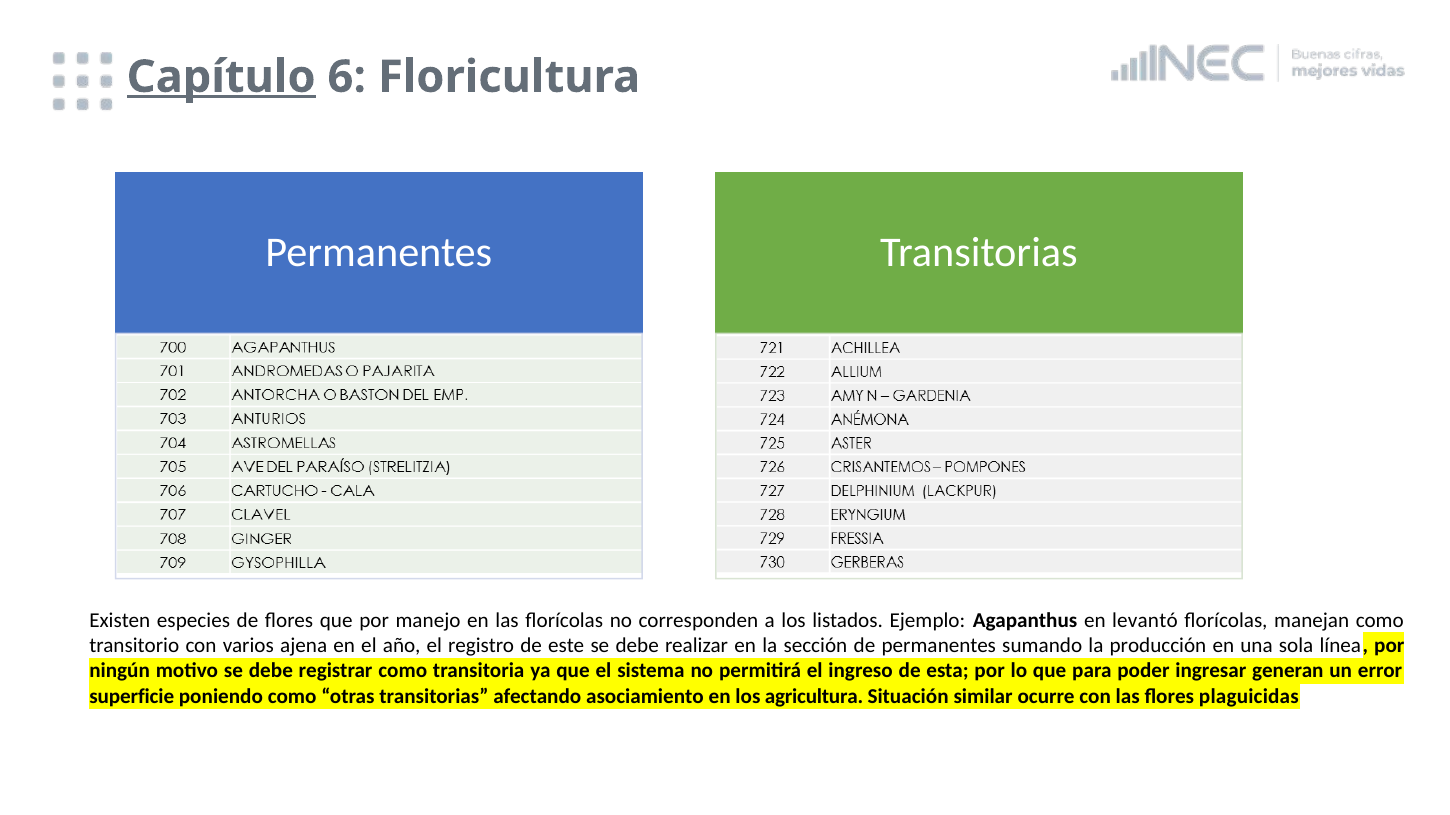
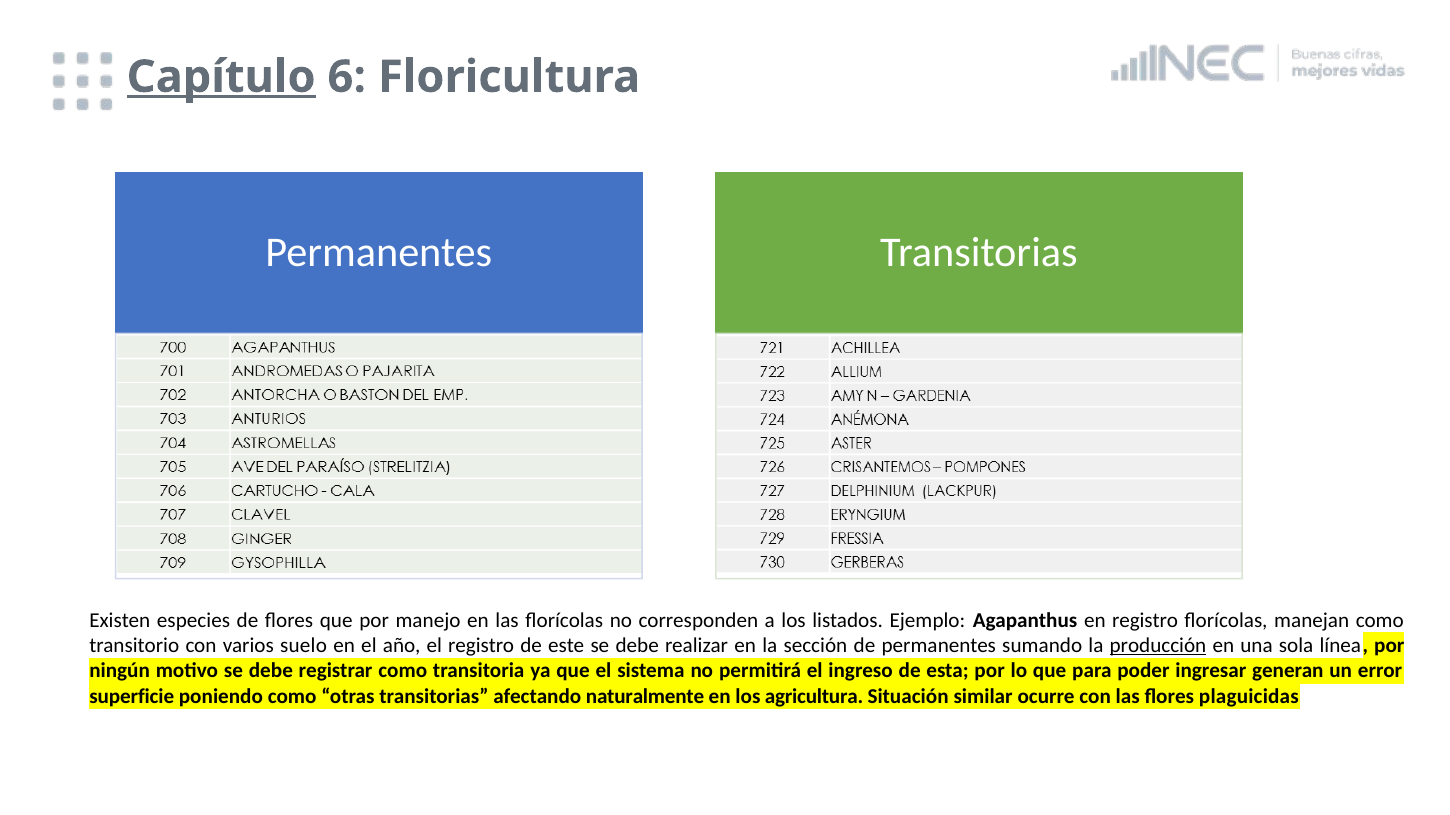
en levantó: levantó -> registro (1145, 621)
ajena: ajena -> suelo (304, 646)
producción underline: none -> present (1158, 646)
asociamiento: asociamiento -> naturalmente (645, 697)
